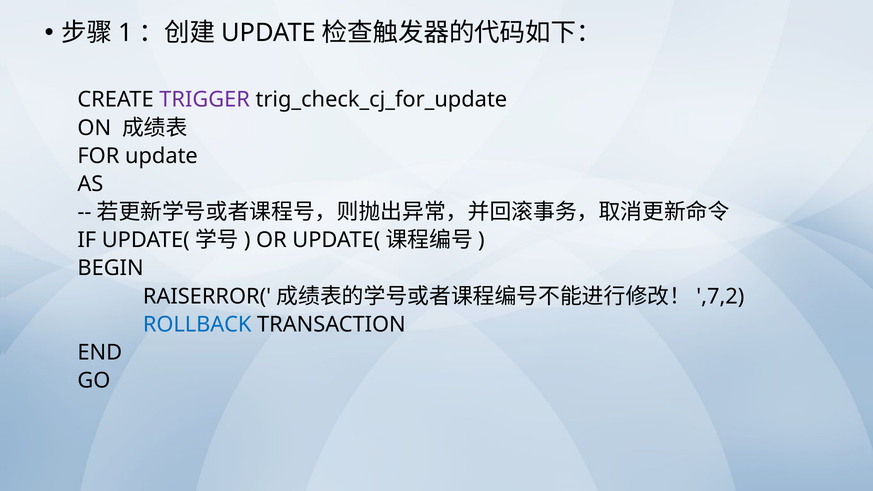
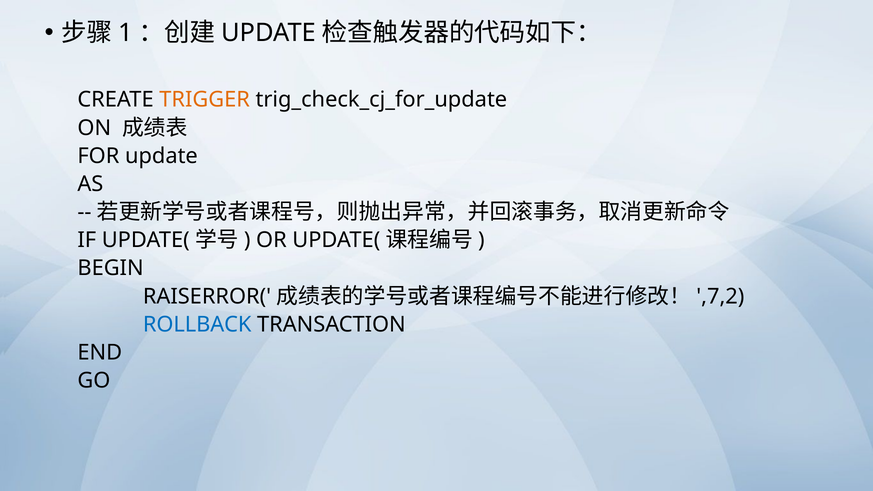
TRIGGER colour: purple -> orange (205, 100)
